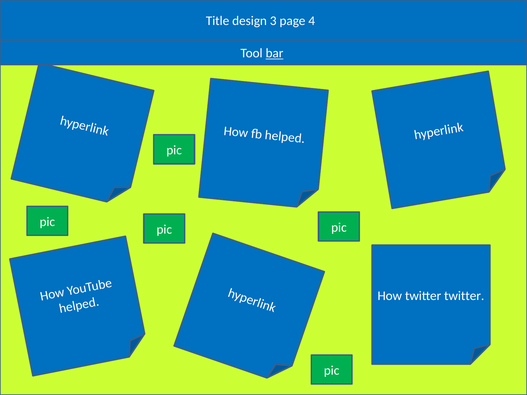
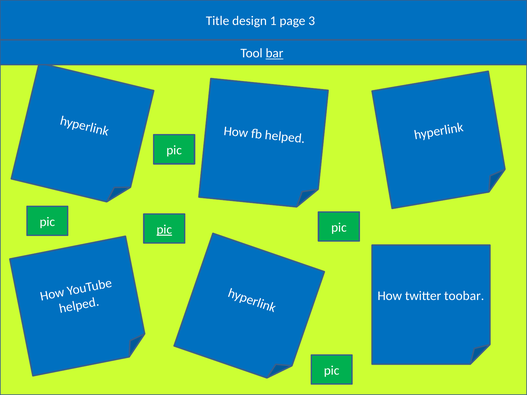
3: 3 -> 1 (273, 21)
4: 4 -> 3 (312, 21)
pic underline: none -> present (164, 230)
twitter twitter: twitter -> toobar (464, 296)
